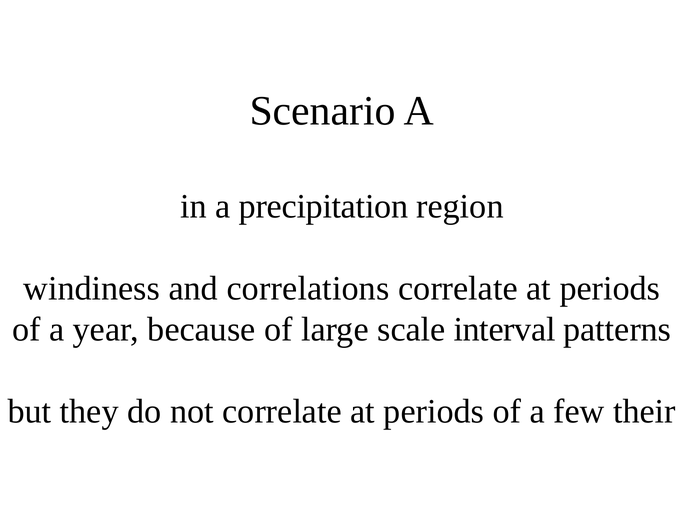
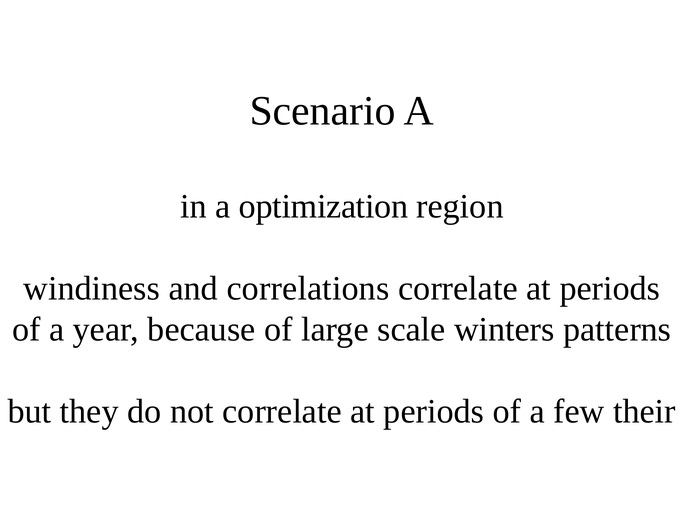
precipitation: precipitation -> optimization (324, 206)
interval: interval -> winters (504, 330)
